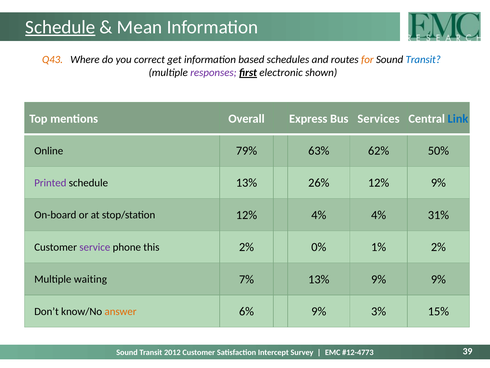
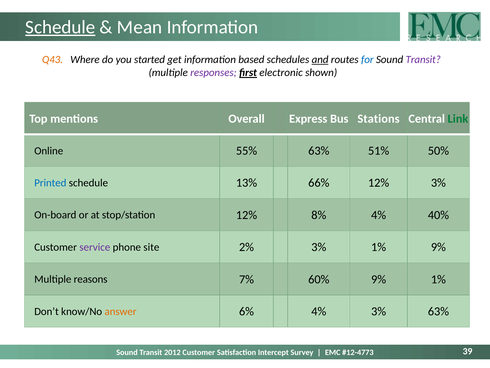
correct: correct -> started (150, 60)
and underline: none -> present (320, 60)
for colour: orange -> blue (367, 60)
Transit colour: blue -> purple (423, 60)
Services: Services -> Stations (379, 119)
Link colour: blue -> green (458, 119)
79%: 79% -> 55% (247, 151)
62%: 62% -> 51% (379, 151)
Printed colour: purple -> blue (50, 183)
26%: 26% -> 66% (319, 183)
12% 9%: 9% -> 3% (438, 183)
12% 4%: 4% -> 8% (319, 215)
31%: 31% -> 40% (438, 215)
this: this -> site (151, 247)
2% 0%: 0% -> 3% (319, 247)
1% 2%: 2% -> 9% (438, 247)
waiting: waiting -> reasons (91, 279)
7% 13%: 13% -> 60% (319, 279)
9% 9%: 9% -> 1% (438, 279)
6% 9%: 9% -> 4% (319, 311)
3% 15%: 15% -> 63% (438, 311)
